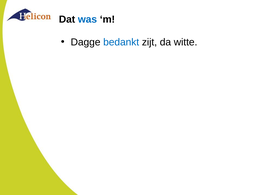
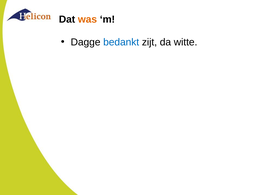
was colour: blue -> orange (87, 19)
